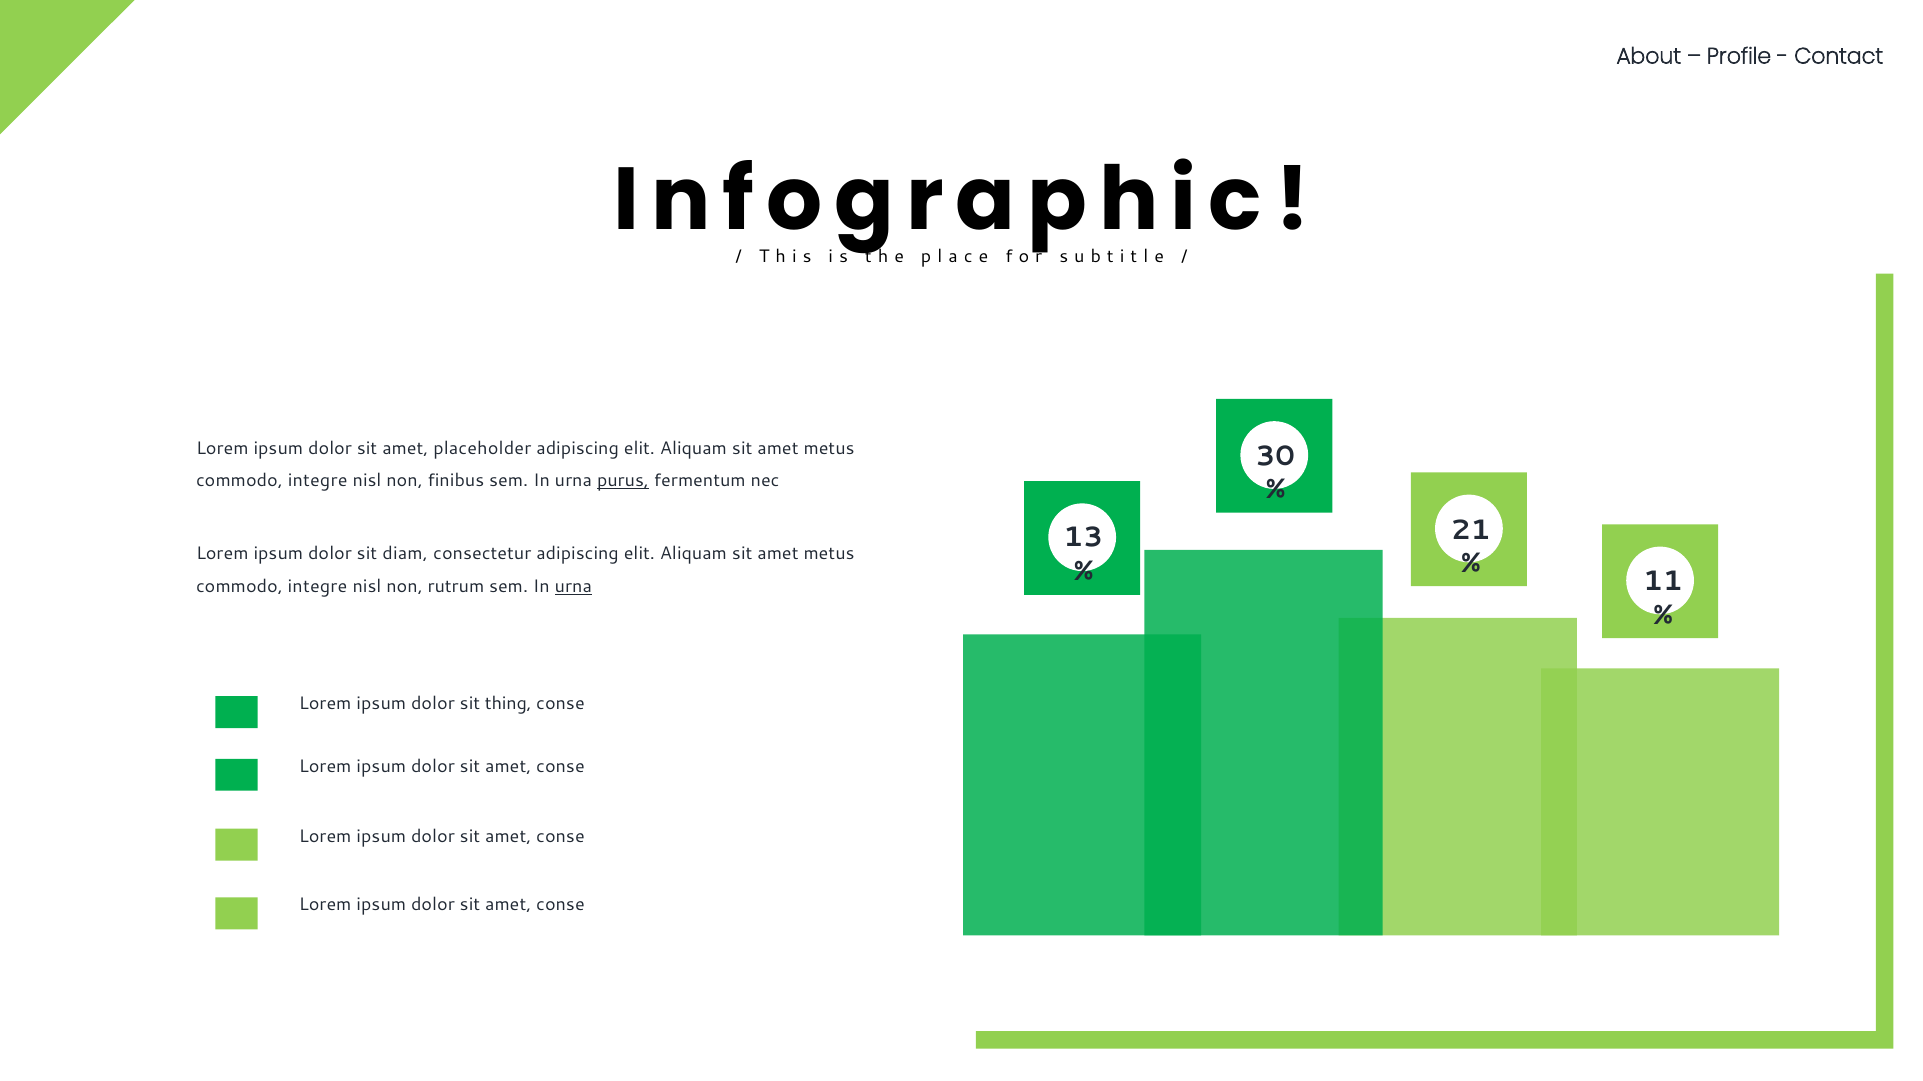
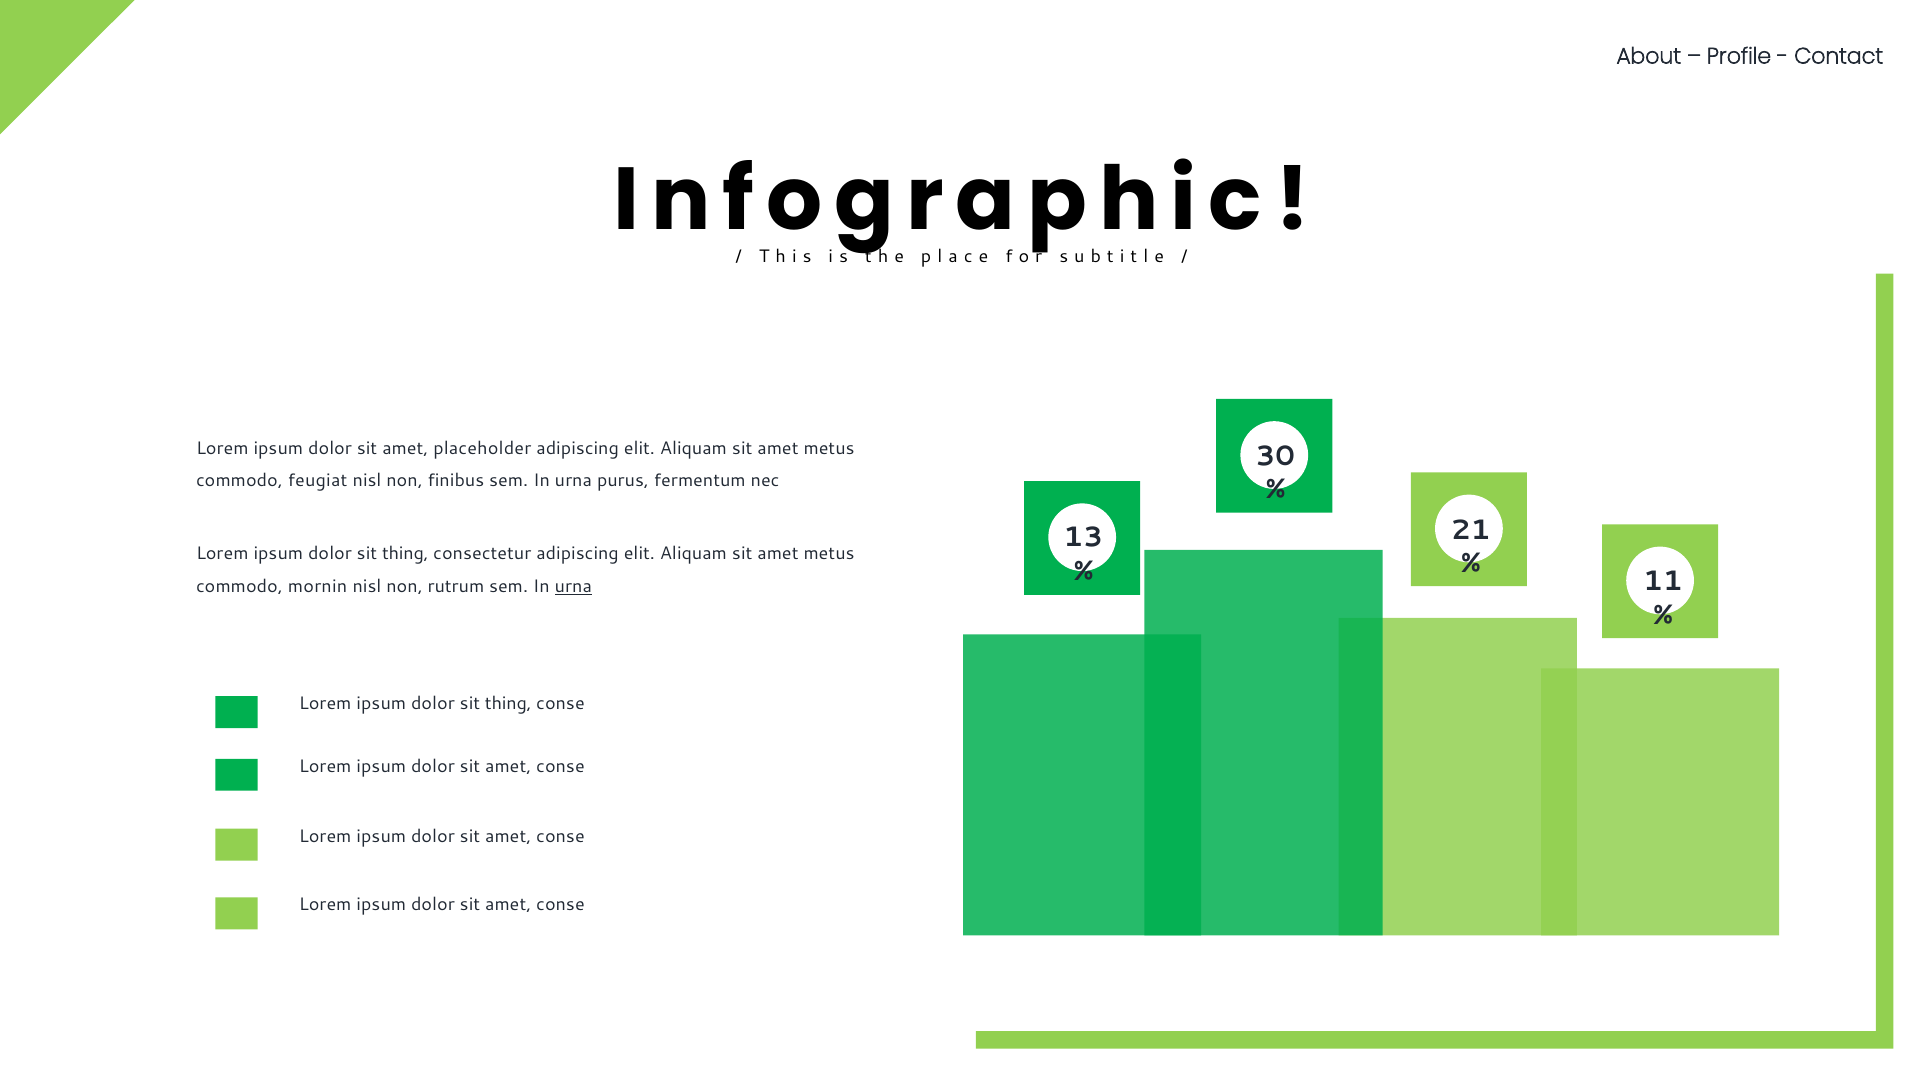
integre: integre -> feugiat (318, 481)
purus underline: present -> none (623, 481)
diam: diam -> thing (405, 554)
integre: integre -> mornin (318, 587)
